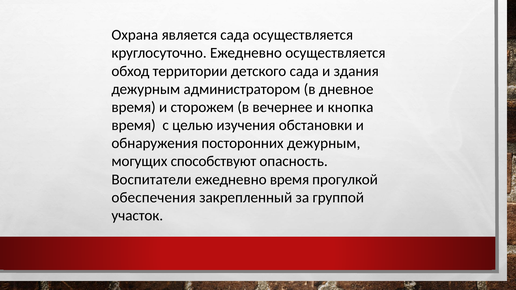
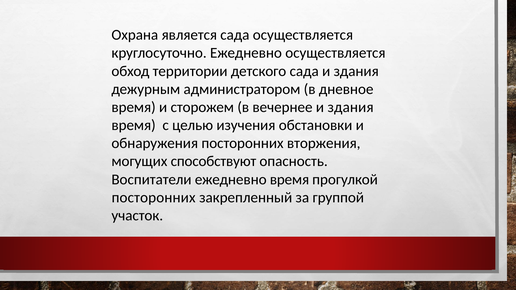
вечернее и кнопка: кнопка -> здания (351, 107)
посторонних дежурным: дежурным -> вторжения (324, 143)
обеспечения: обеспечения -> посторонних (154, 198)
